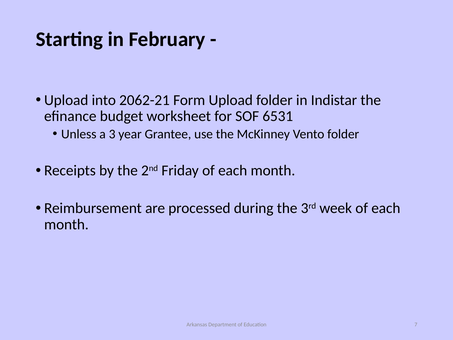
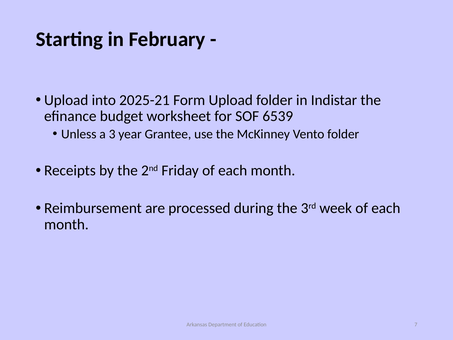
2062-21: 2062-21 -> 2025-21 (145, 100)
6531: 6531 -> 6539 (278, 116)
